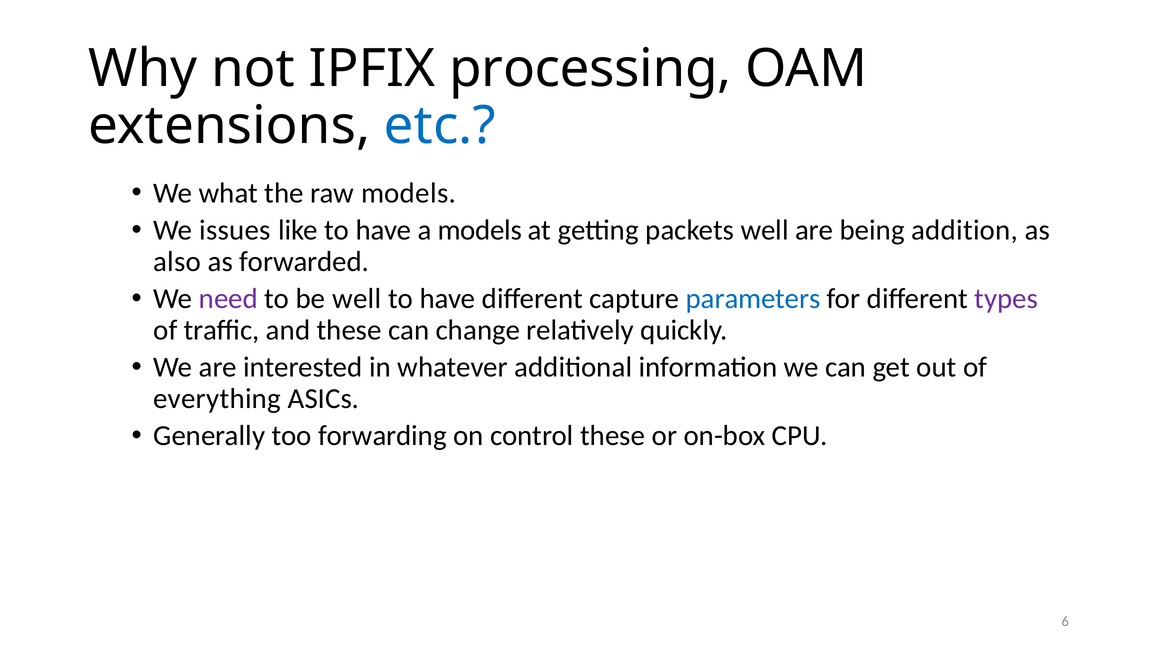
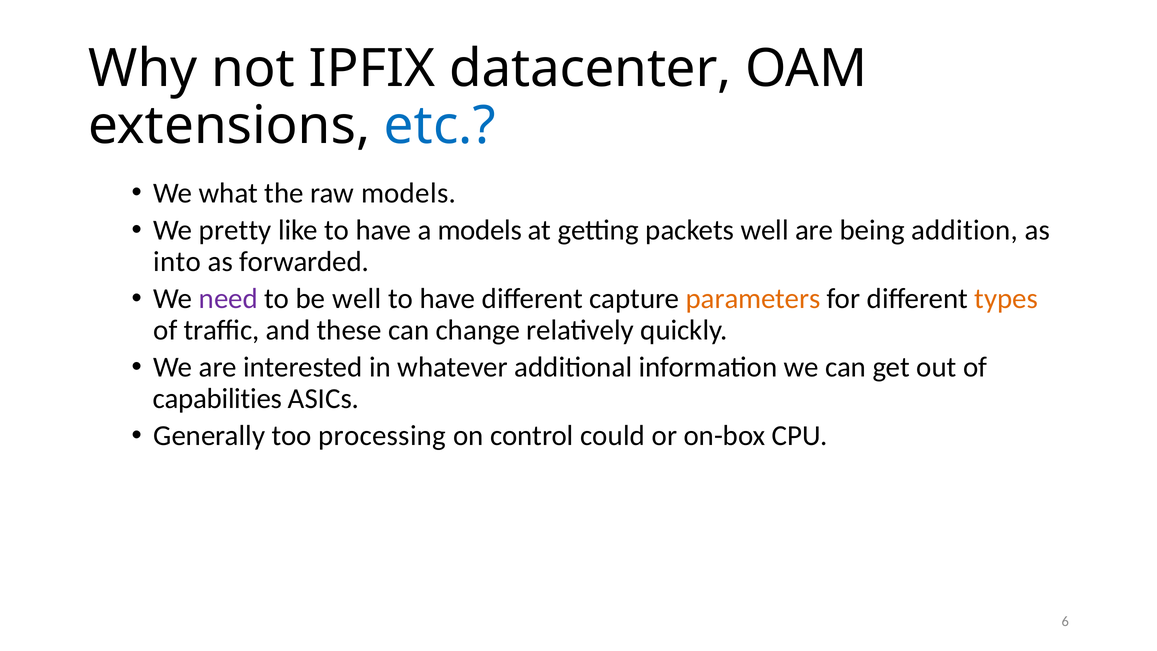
processing: processing -> datacenter (590, 69)
issues: issues -> pretty (235, 230)
also: also -> into (177, 262)
parameters colour: blue -> orange (753, 299)
types colour: purple -> orange (1006, 299)
everything: everything -> capabilities (217, 398)
forwarding: forwarding -> processing (382, 436)
control these: these -> could (613, 436)
